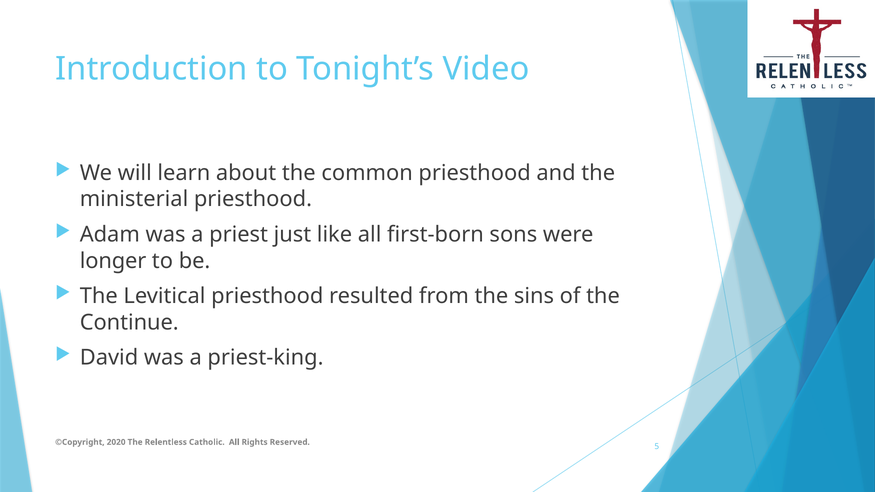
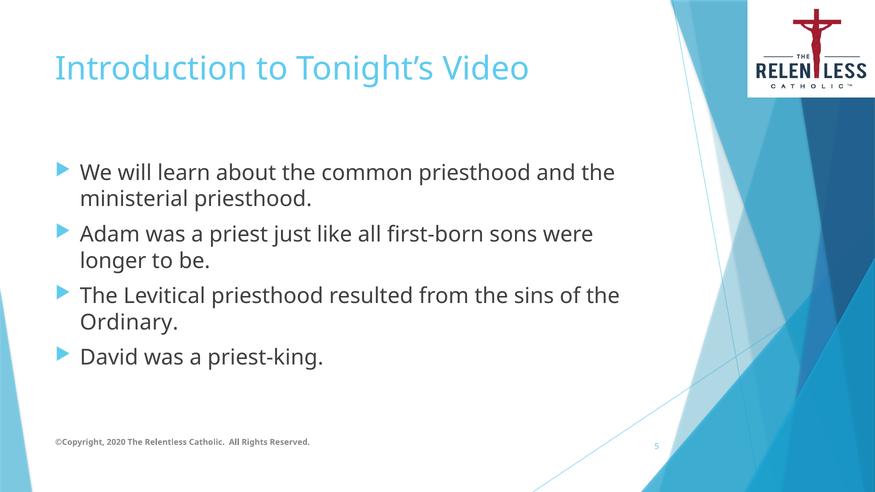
Continue: Continue -> Ordinary (129, 323)
